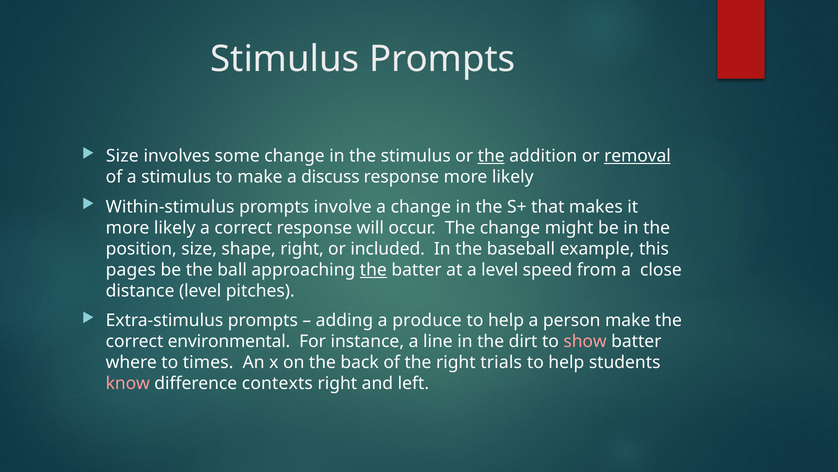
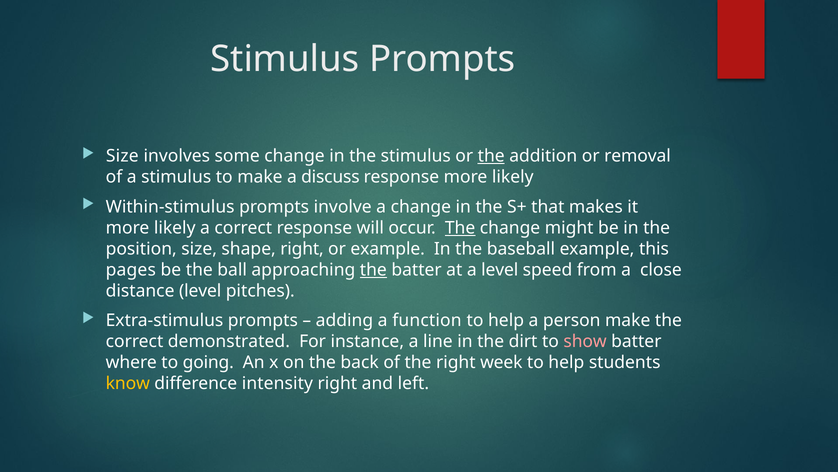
removal underline: present -> none (638, 156)
The underline: none -> present (460, 228)
or included: included -> example (388, 249)
produce: produce -> function (427, 320)
environmental: environmental -> demonstrated (229, 341)
times: times -> going (208, 362)
trials: trials -> week (501, 362)
know colour: pink -> yellow (128, 383)
contexts: contexts -> intensity (277, 383)
